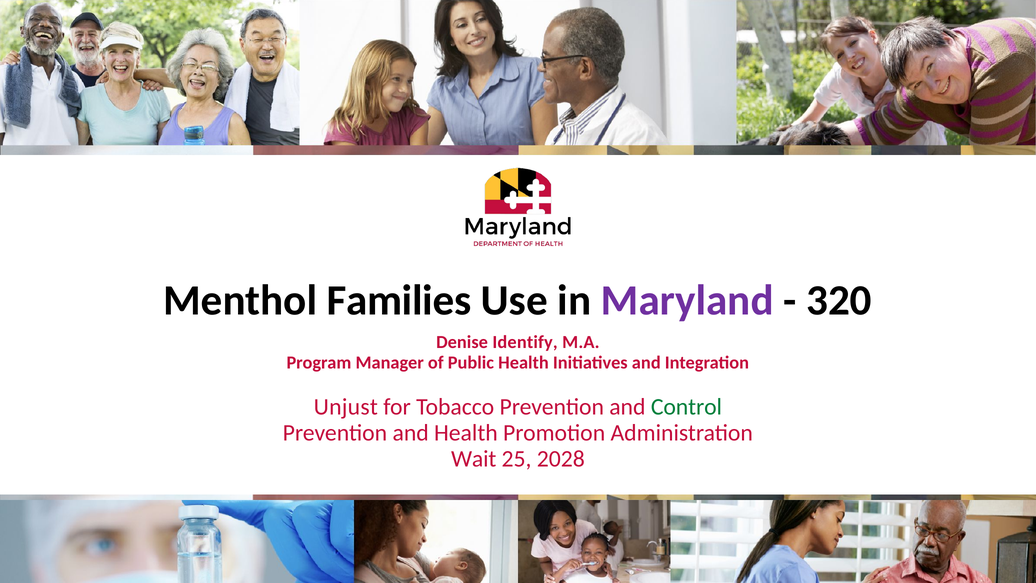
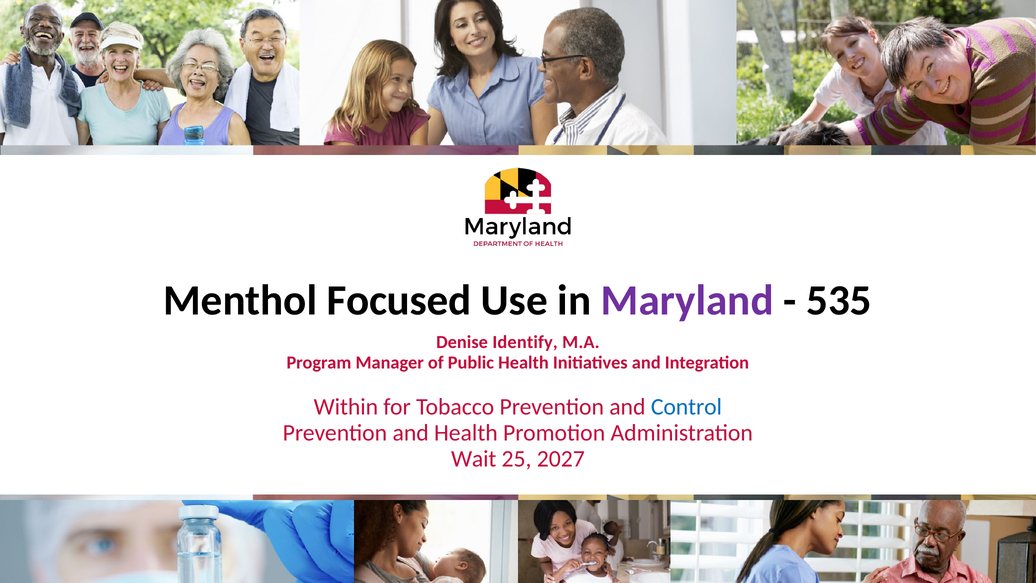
Families: Families -> Focused (399, 301)
320: 320 -> 535 (839, 301)
Unjust: Unjust -> Within (346, 407)
Control colour: green -> blue (686, 407)
2028: 2028 -> 2027 (561, 459)
